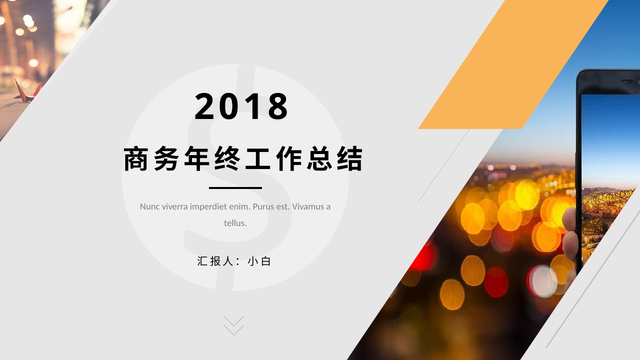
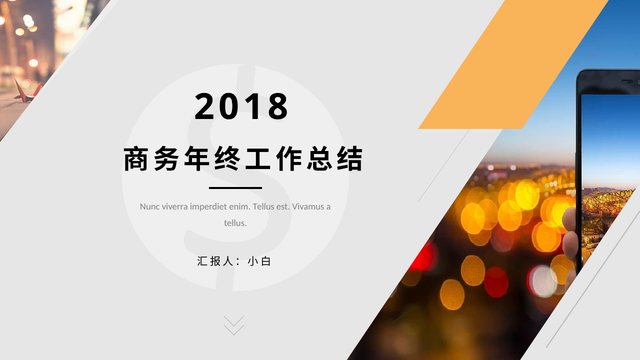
enim Purus: Purus -> Tellus (264, 206)
